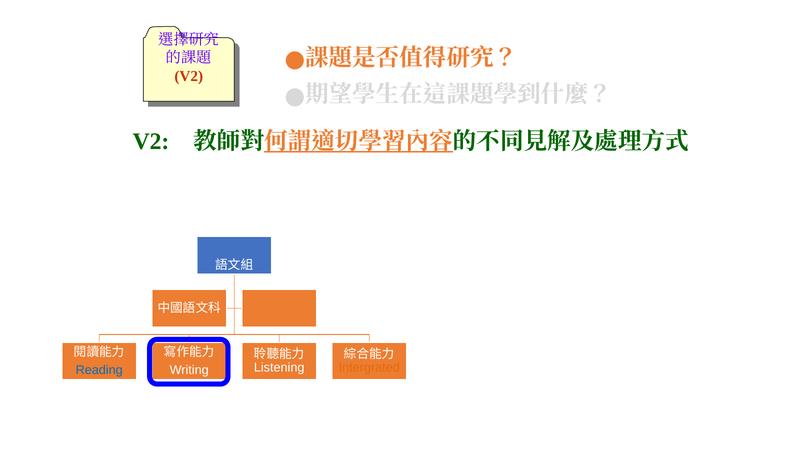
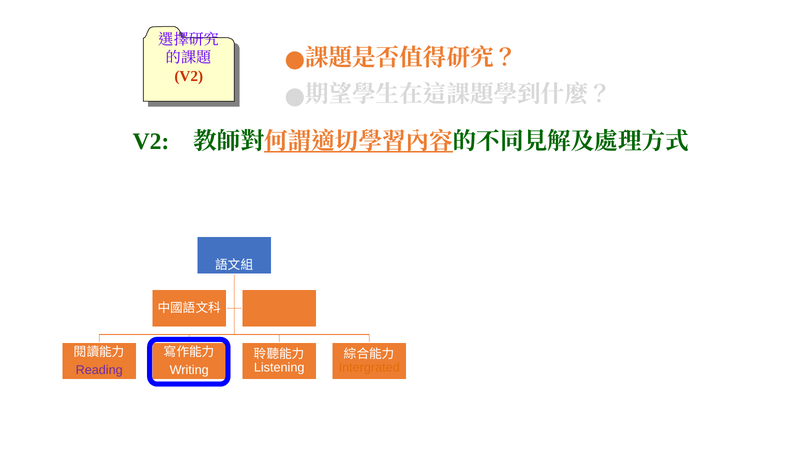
Reading colour: blue -> purple (99, 370)
